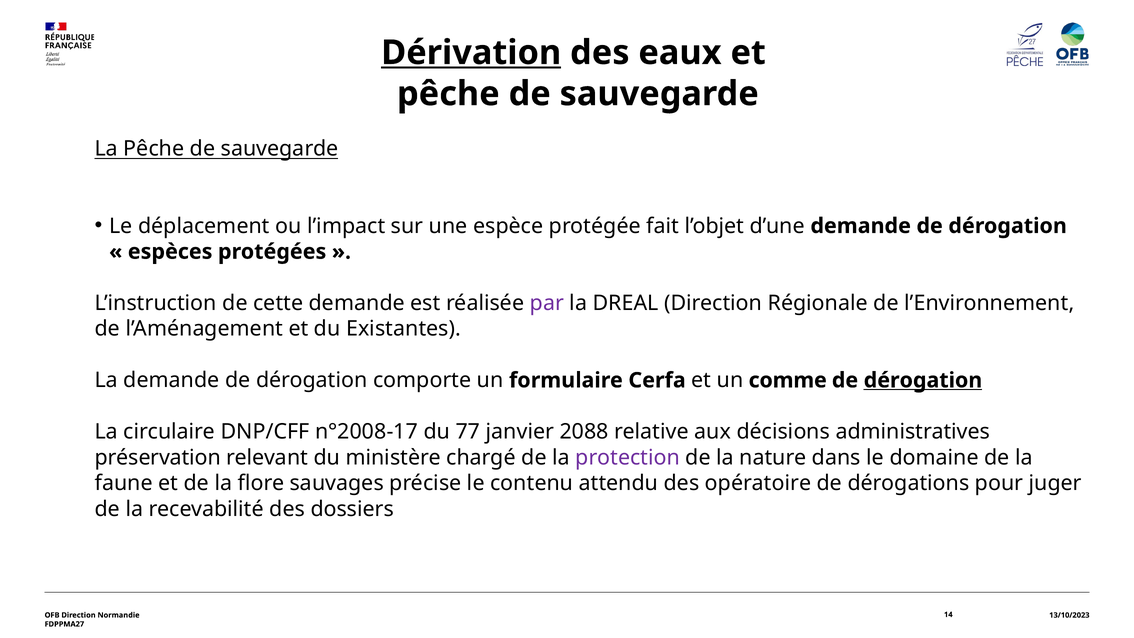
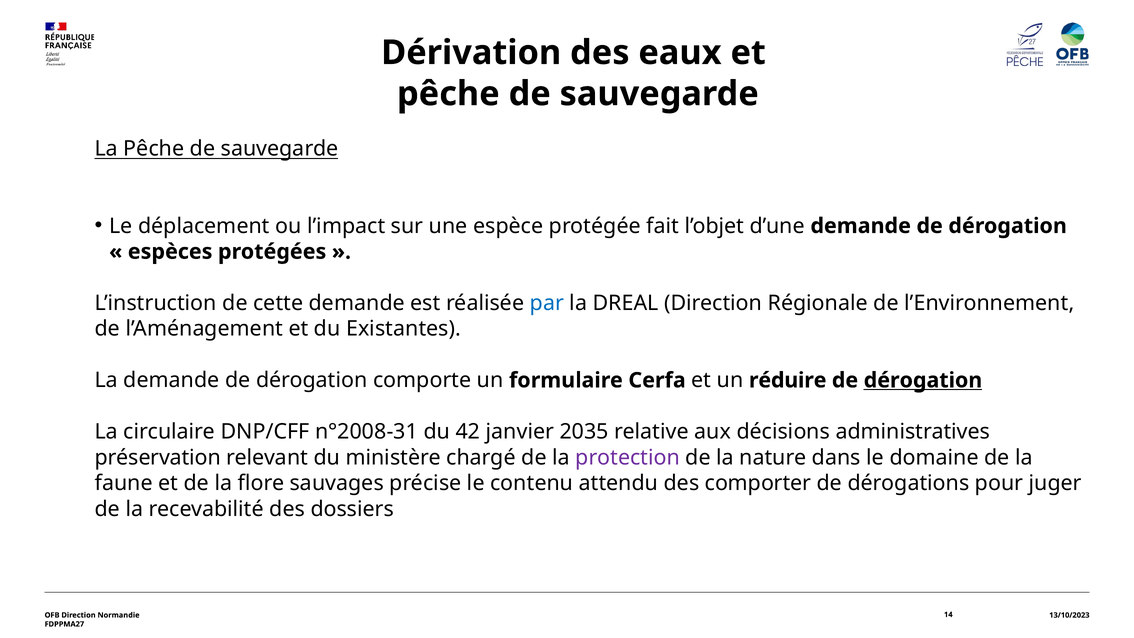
Dérivation underline: present -> none (471, 53)
par colour: purple -> blue (547, 303)
comme: comme -> réduire (788, 380)
n°2008-17: n°2008-17 -> n°2008-31 (367, 432)
77: 77 -> 42 (468, 432)
2088: 2088 -> 2035 (584, 432)
opératoire: opératoire -> comporter (758, 483)
